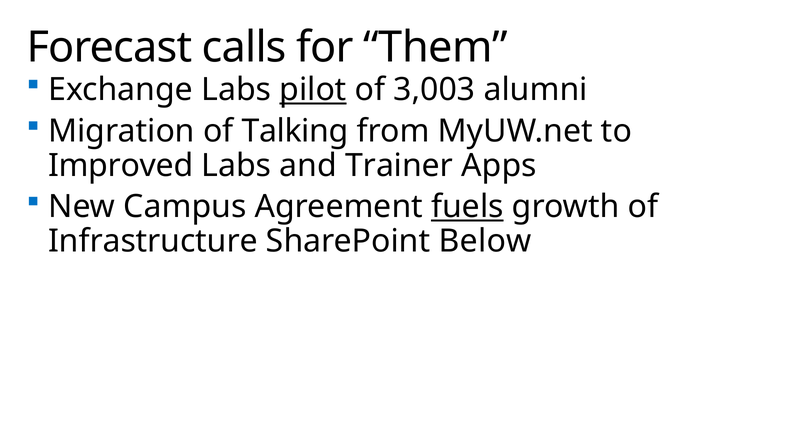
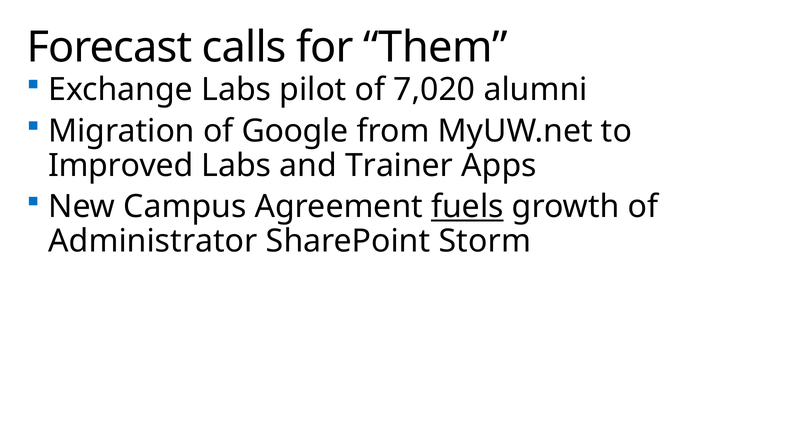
pilot underline: present -> none (313, 90)
3,003: 3,003 -> 7,020 (434, 90)
Talking: Talking -> Google (295, 131)
Infrastructure: Infrastructure -> Administrator (153, 241)
Below: Below -> Storm (485, 241)
